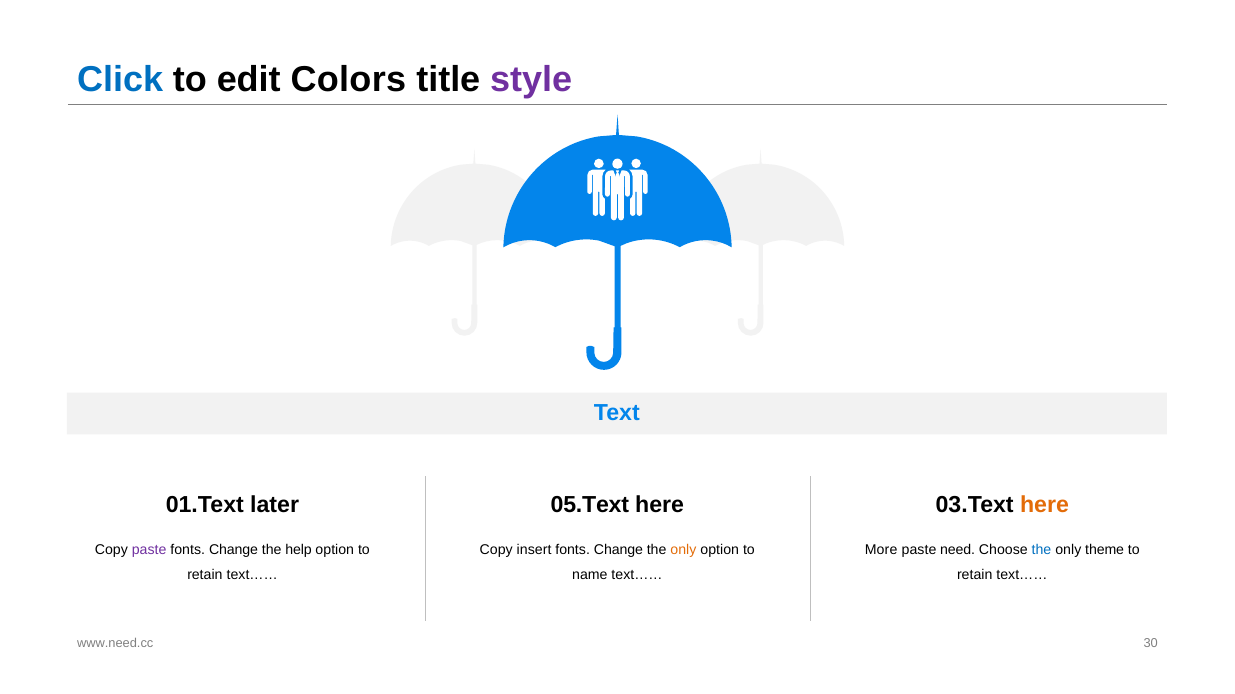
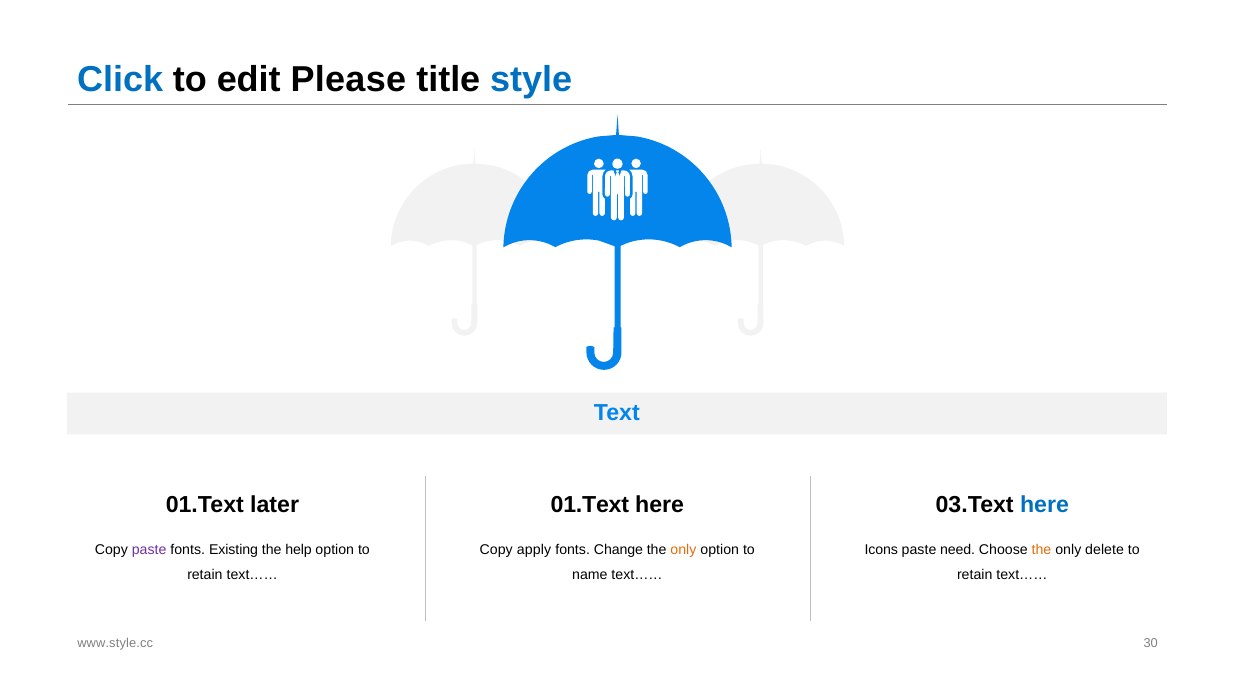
Colors: Colors -> Please (348, 80)
style colour: purple -> blue (531, 80)
05.Text: 05.Text -> 01.Text (590, 506)
here colour: orange -> blue (1044, 506)
Change: Change -> Existing (234, 550)
insert: insert -> apply (534, 550)
More: More -> Icons (881, 550)
the colour: blue -> orange (1042, 550)
theme: theme -> delete (1105, 550)
www.need.cc: www.need.cc -> www.style.cc (115, 643)
